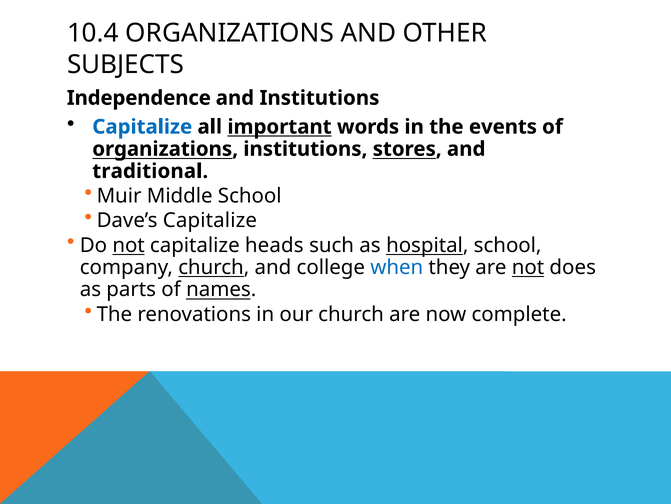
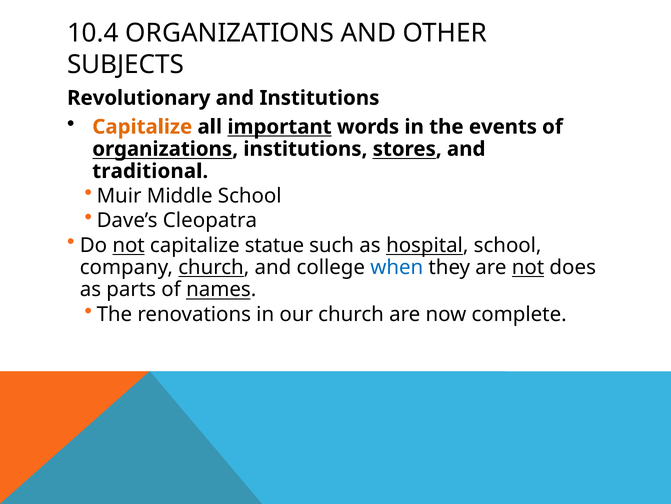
Independence: Independence -> Revolutionary (139, 98)
Capitalize colour: blue -> orange (142, 127)
Dave’s Capitalize: Capitalize -> Cleopatra (210, 220)
heads: heads -> statue (274, 245)
